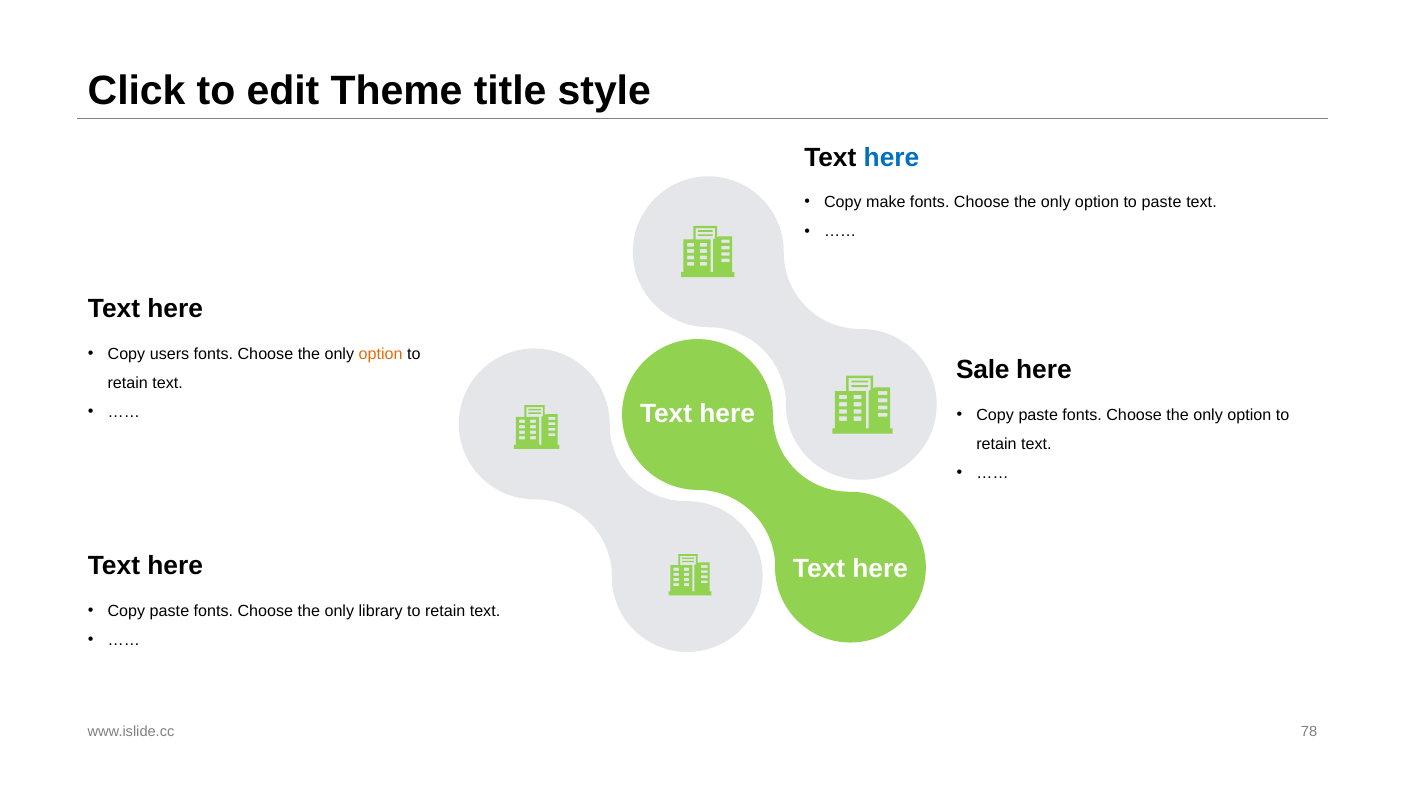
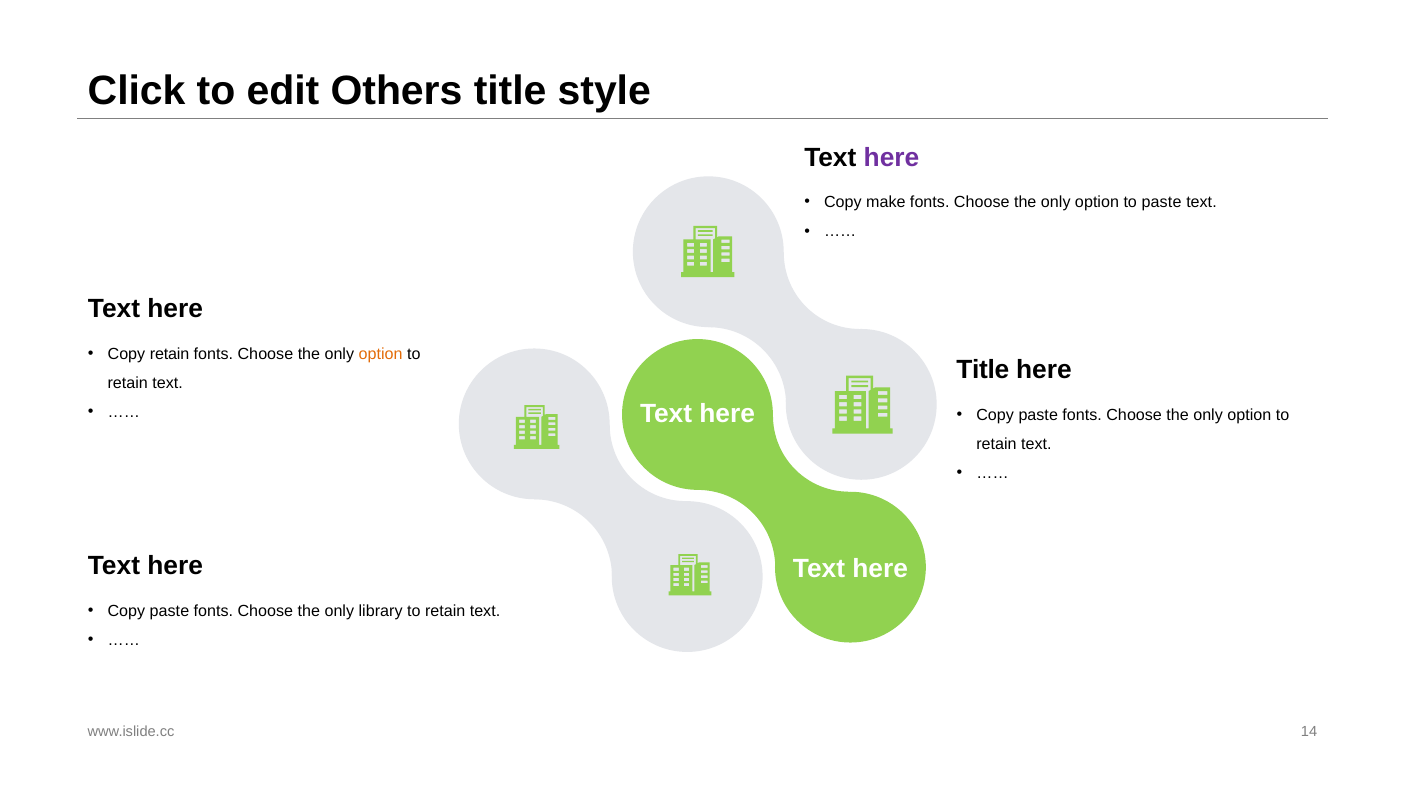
Theme: Theme -> Others (397, 91)
here colour: blue -> purple (892, 157)
Copy users: users -> retain (170, 354)
Sale: Sale -> Title (983, 370)
78: 78 -> 14 (1309, 732)
